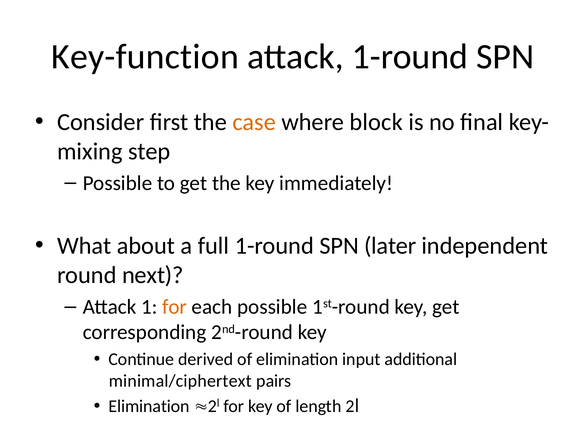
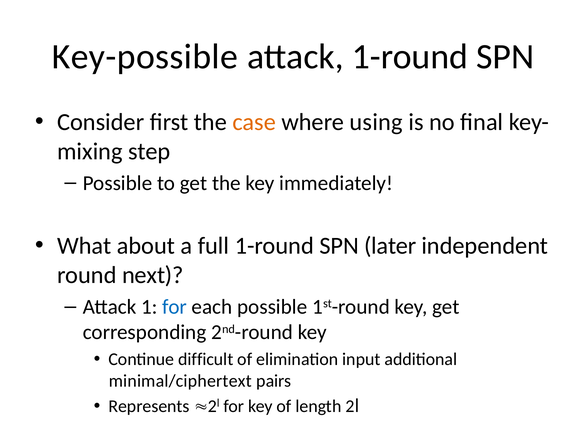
Key-function: Key-function -> Key-possible (145, 57)
block: block -> using (376, 122)
for colour: orange -> blue (175, 307)
derived: derived -> difficult (206, 359)
Elimination: Elimination -> Represents (149, 406)
